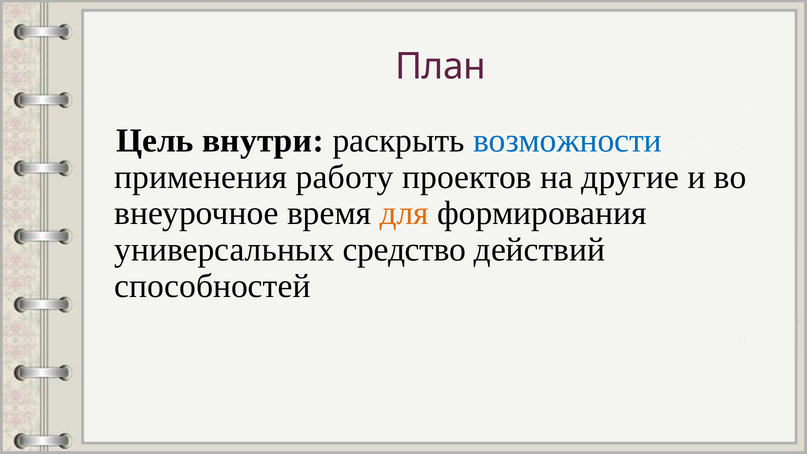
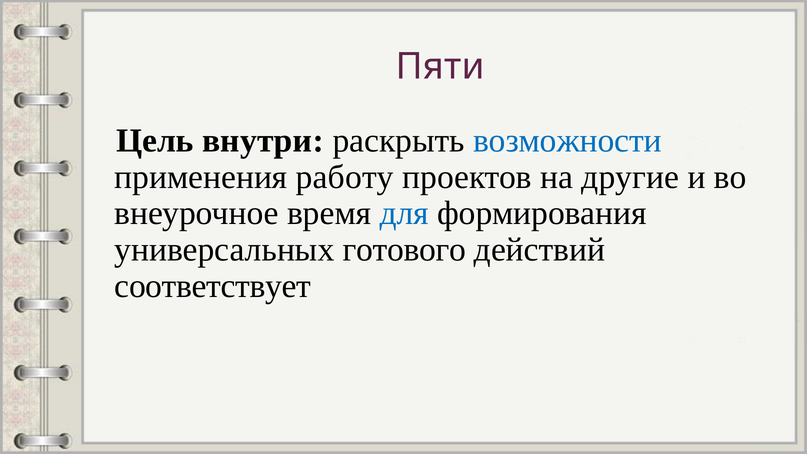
План: План -> Пяти (440, 67)
для colour: orange -> blue (404, 213)
средство: средство -> готового (404, 250)
способностей: способностей -> соответствует (213, 286)
